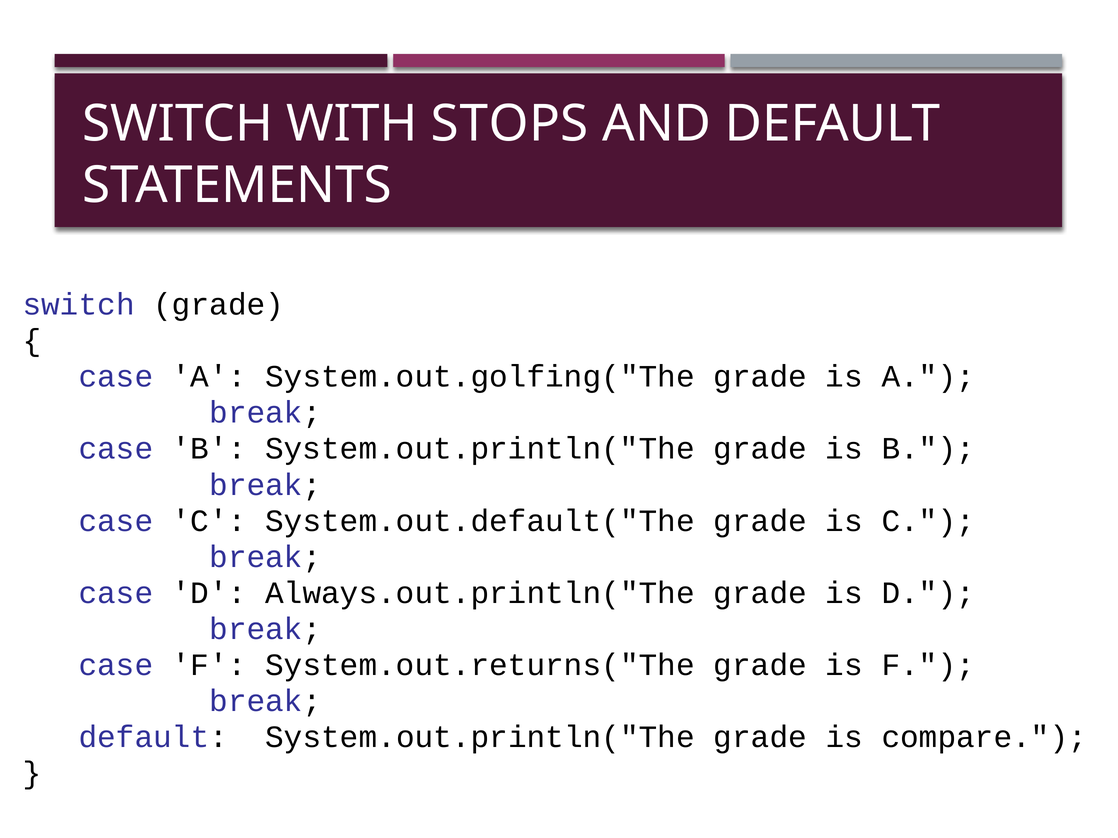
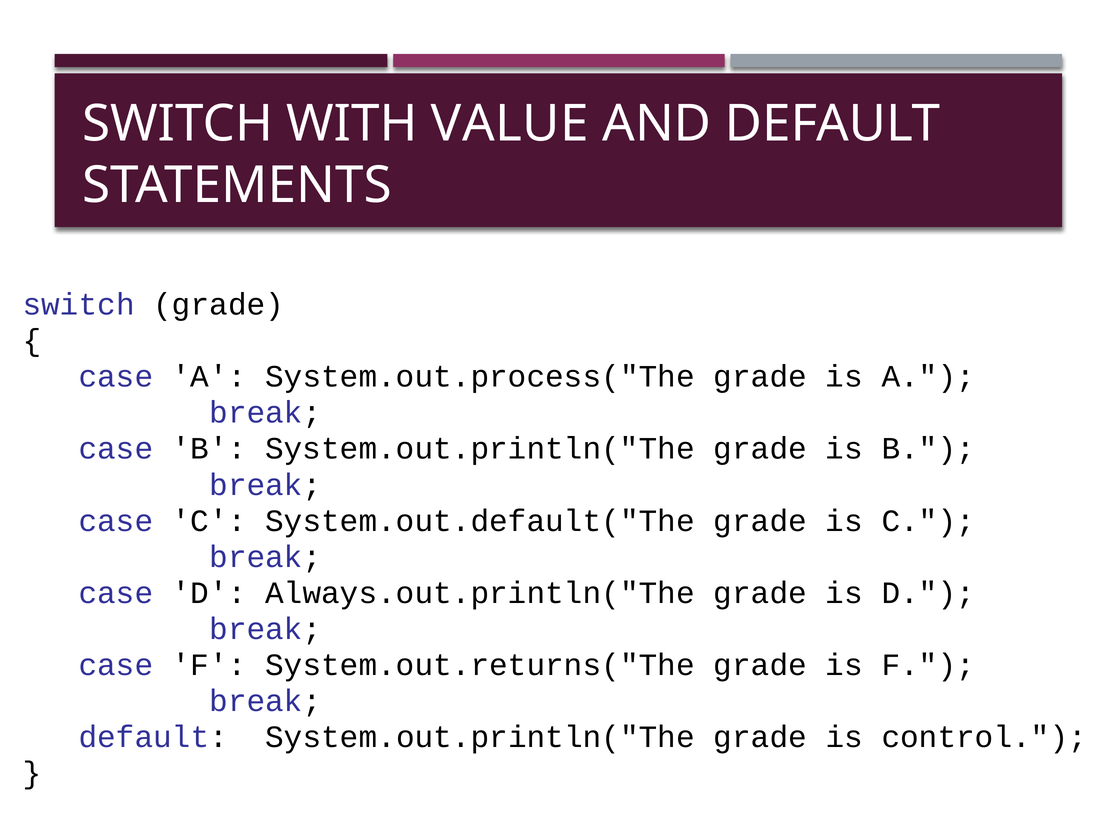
STOPS: STOPS -> VALUE (510, 124)
System.out.golfing("The: System.out.golfing("The -> System.out.process("The (480, 377)
compare: compare -> control (984, 737)
